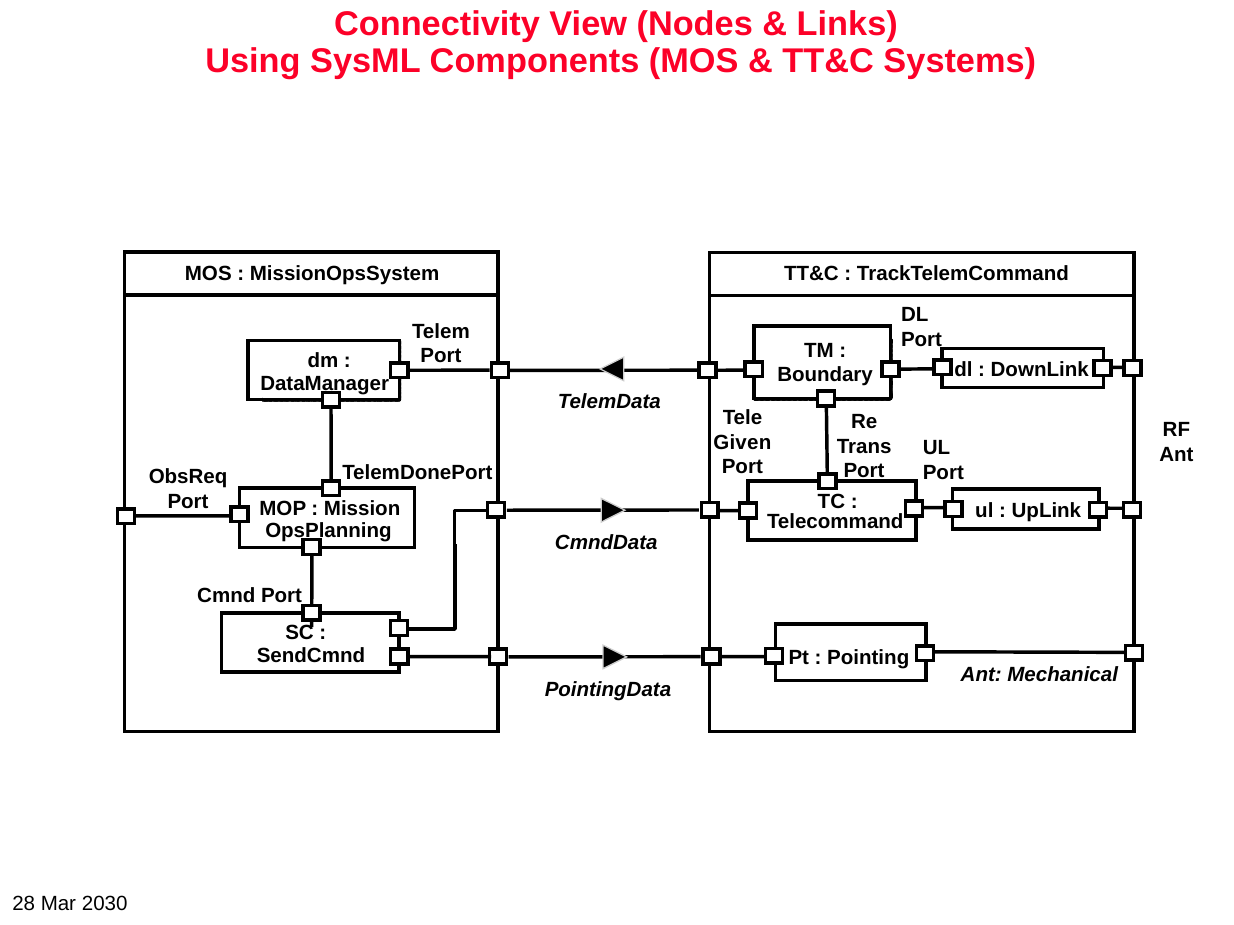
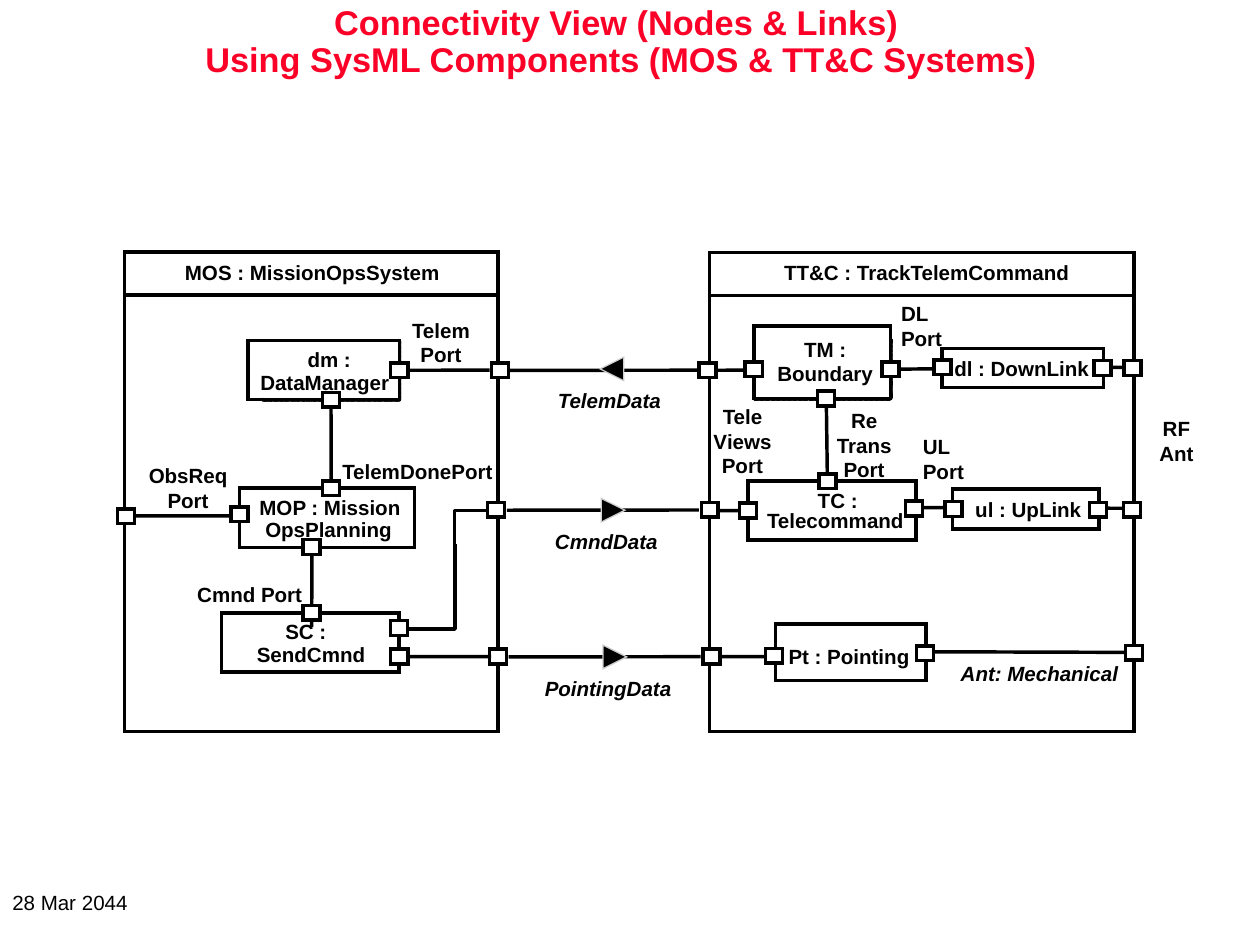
Given: Given -> Views (742, 443)
2030: 2030 -> 2044 (105, 904)
